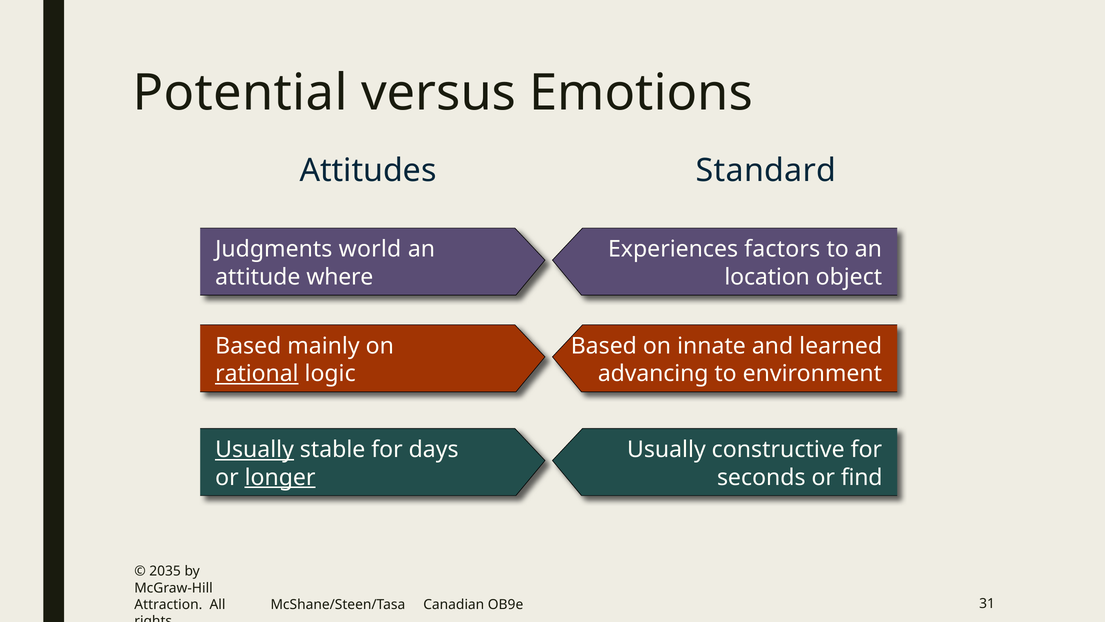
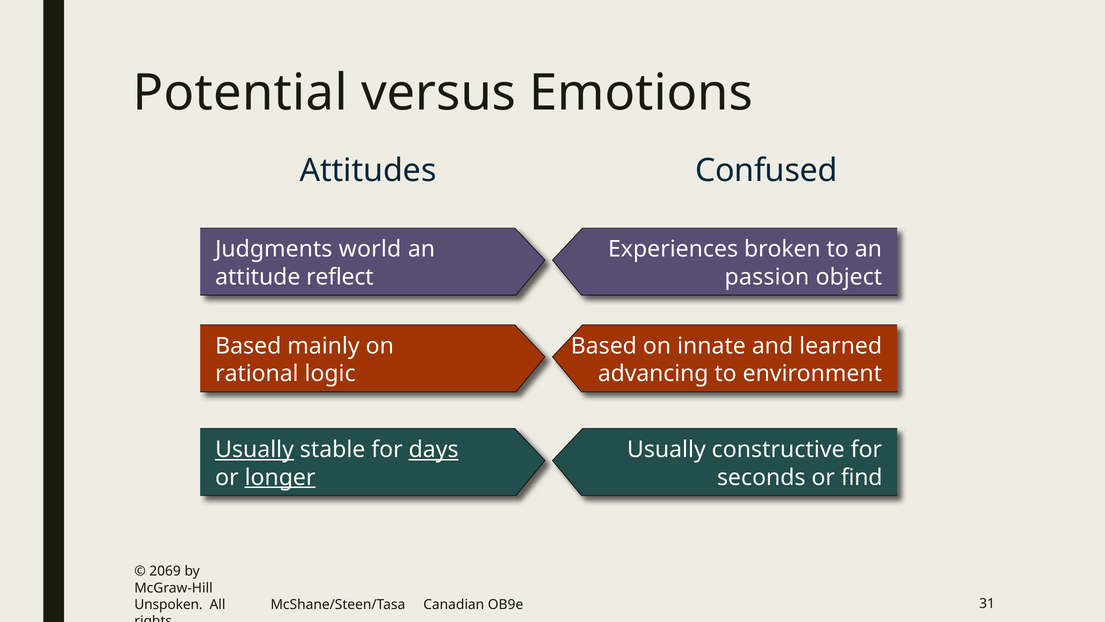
Standard: Standard -> Confused (766, 171)
factors: factors -> broken (782, 249)
where: where -> reflect (340, 277)
location: location -> passion (767, 277)
rational underline: present -> none (257, 374)
days underline: none -> present (434, 449)
2035: 2035 -> 2069 (165, 571)
Attraction: Attraction -> Unspoken (168, 604)
